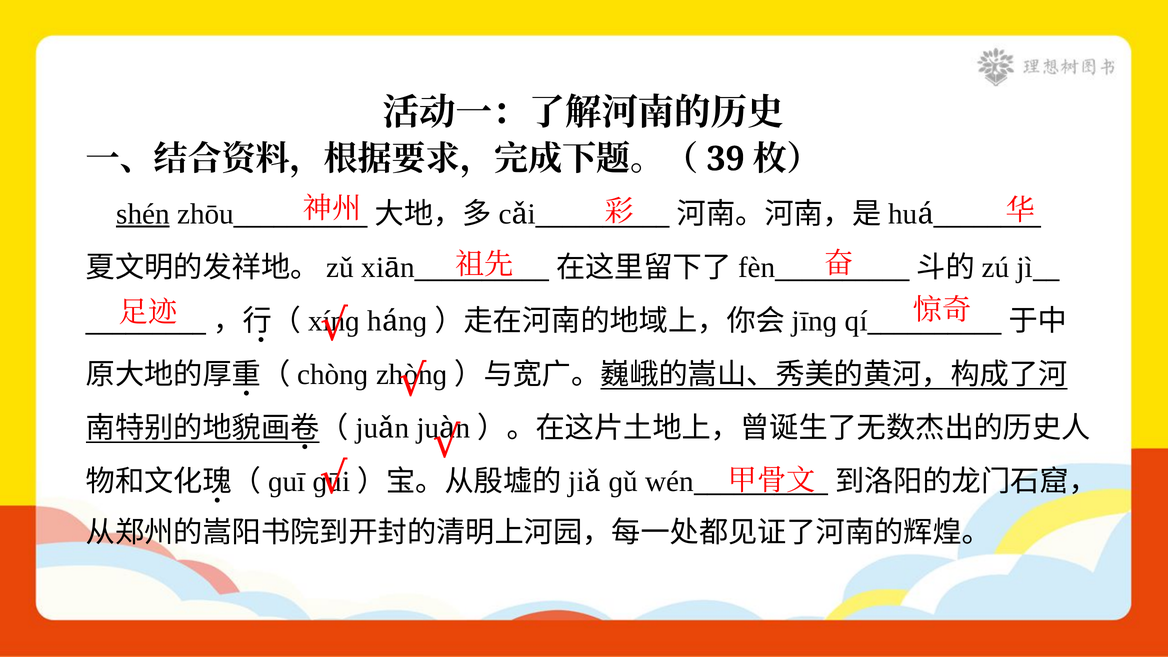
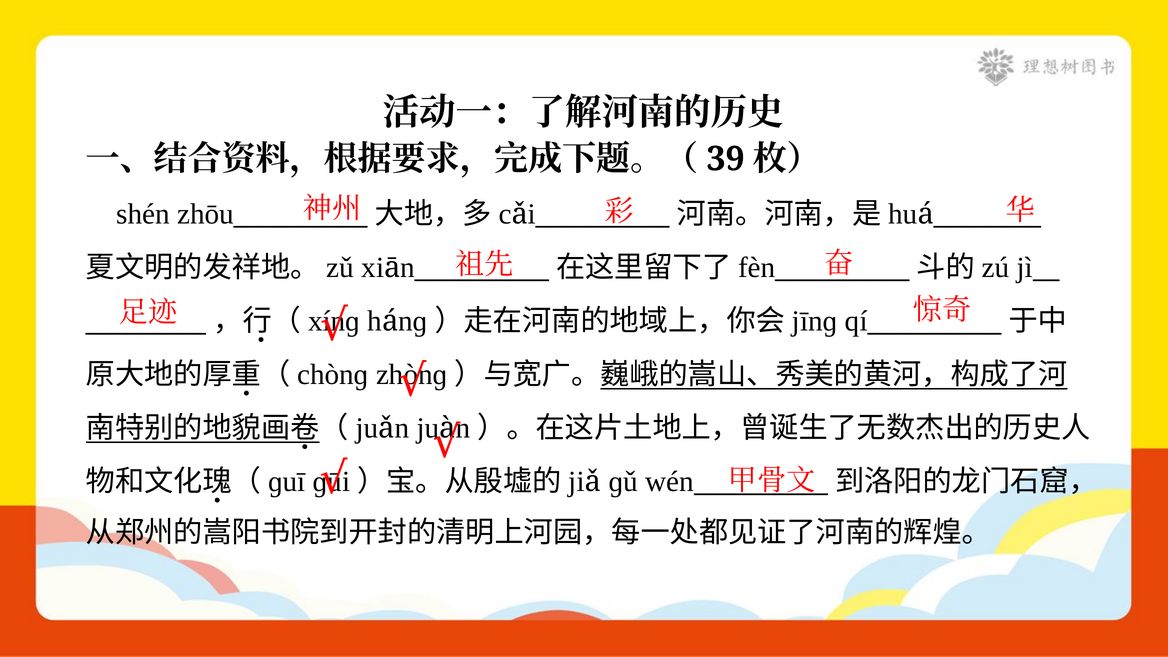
shén underline: present -> none (143, 214)
